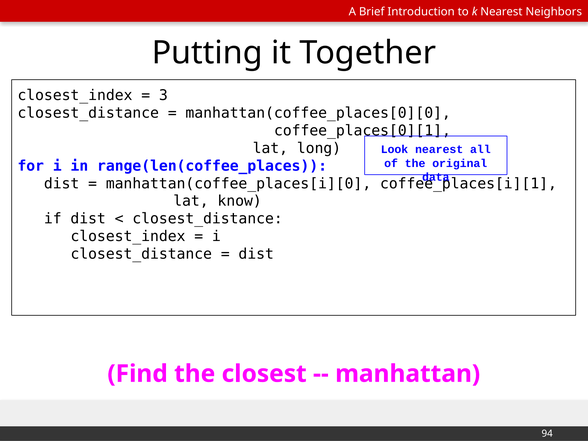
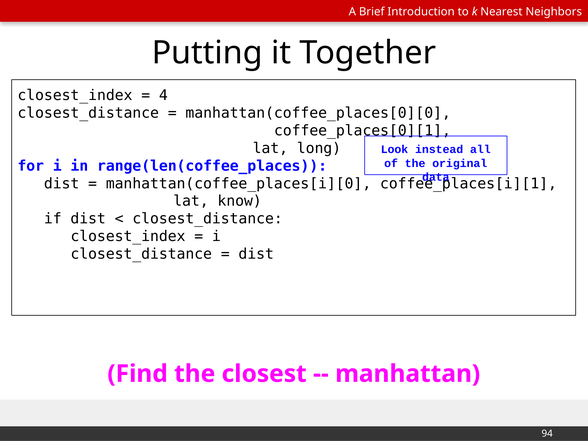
3: 3 -> 4 (163, 95)
Look nearest: nearest -> instead (439, 149)
